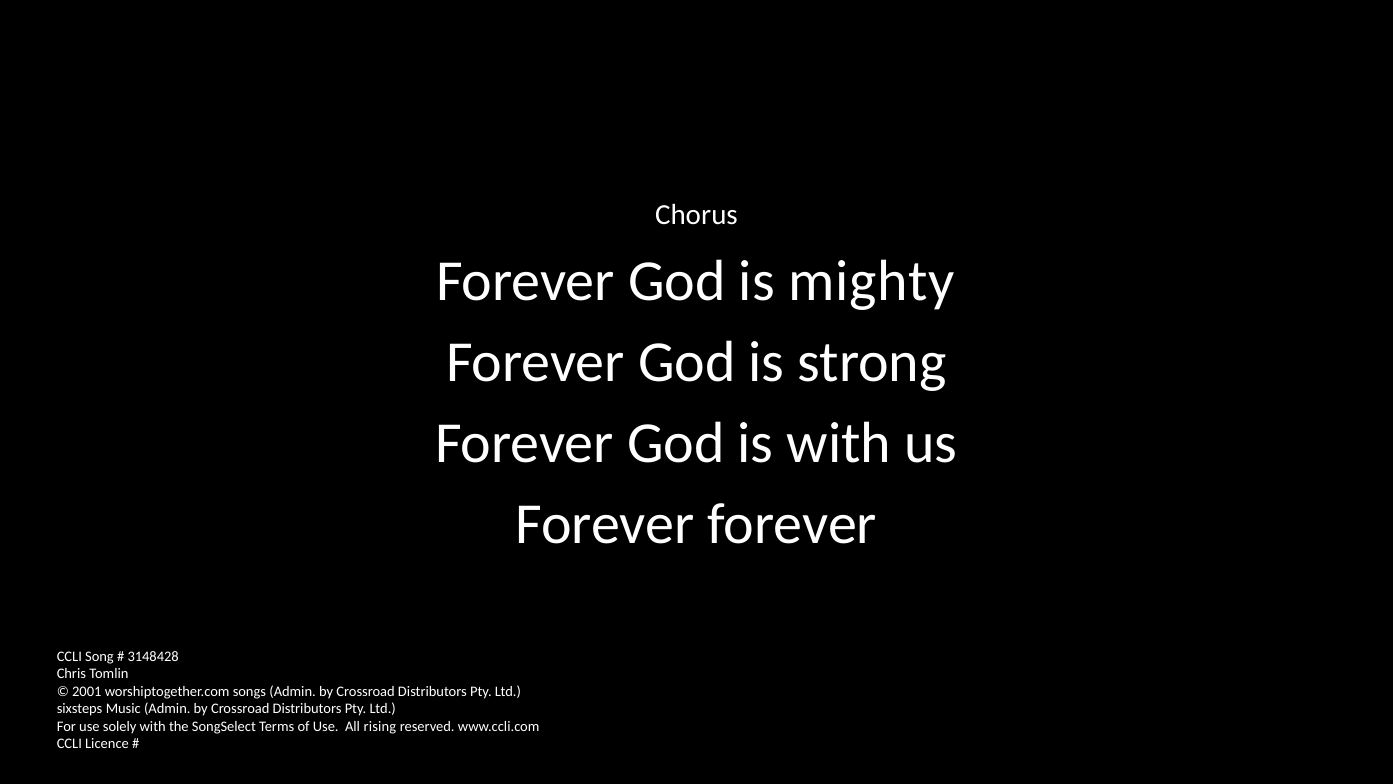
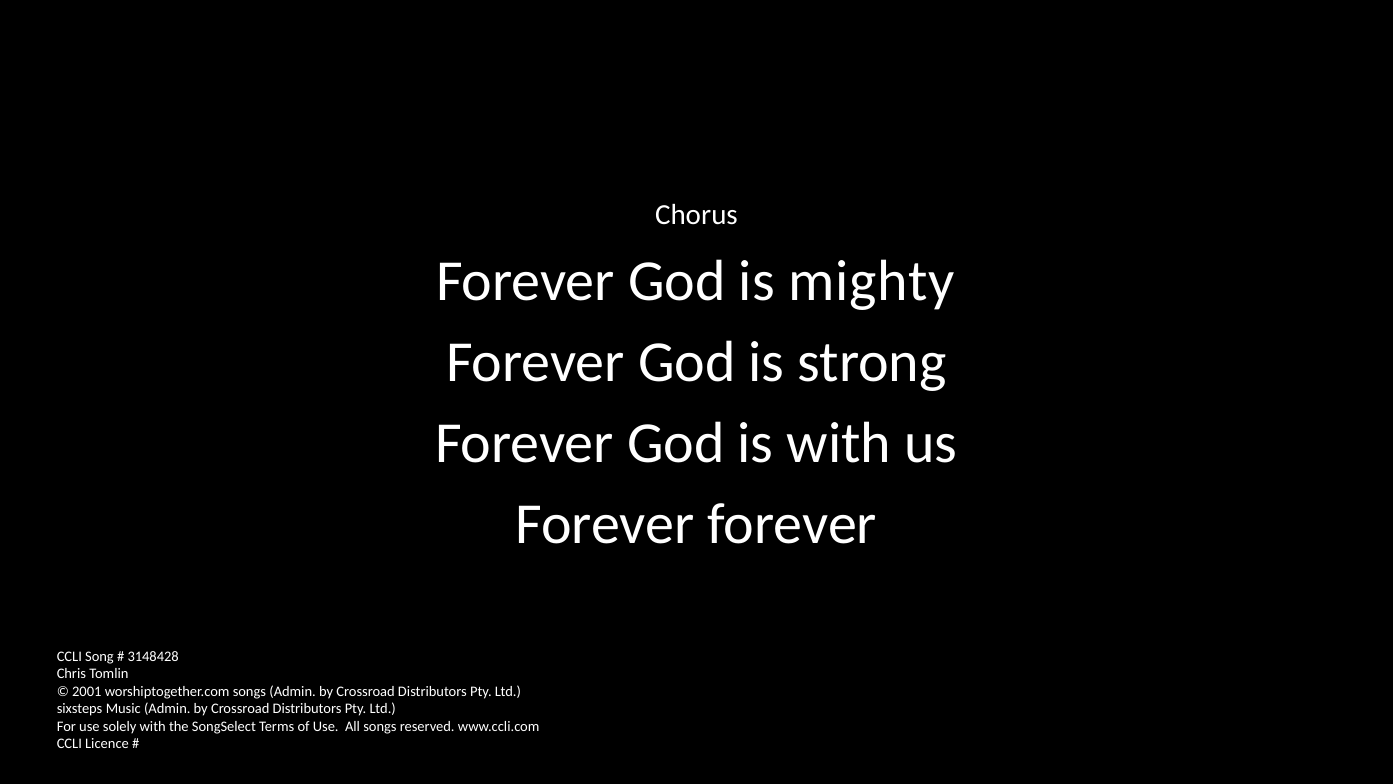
All rising: rising -> songs (380, 726)
